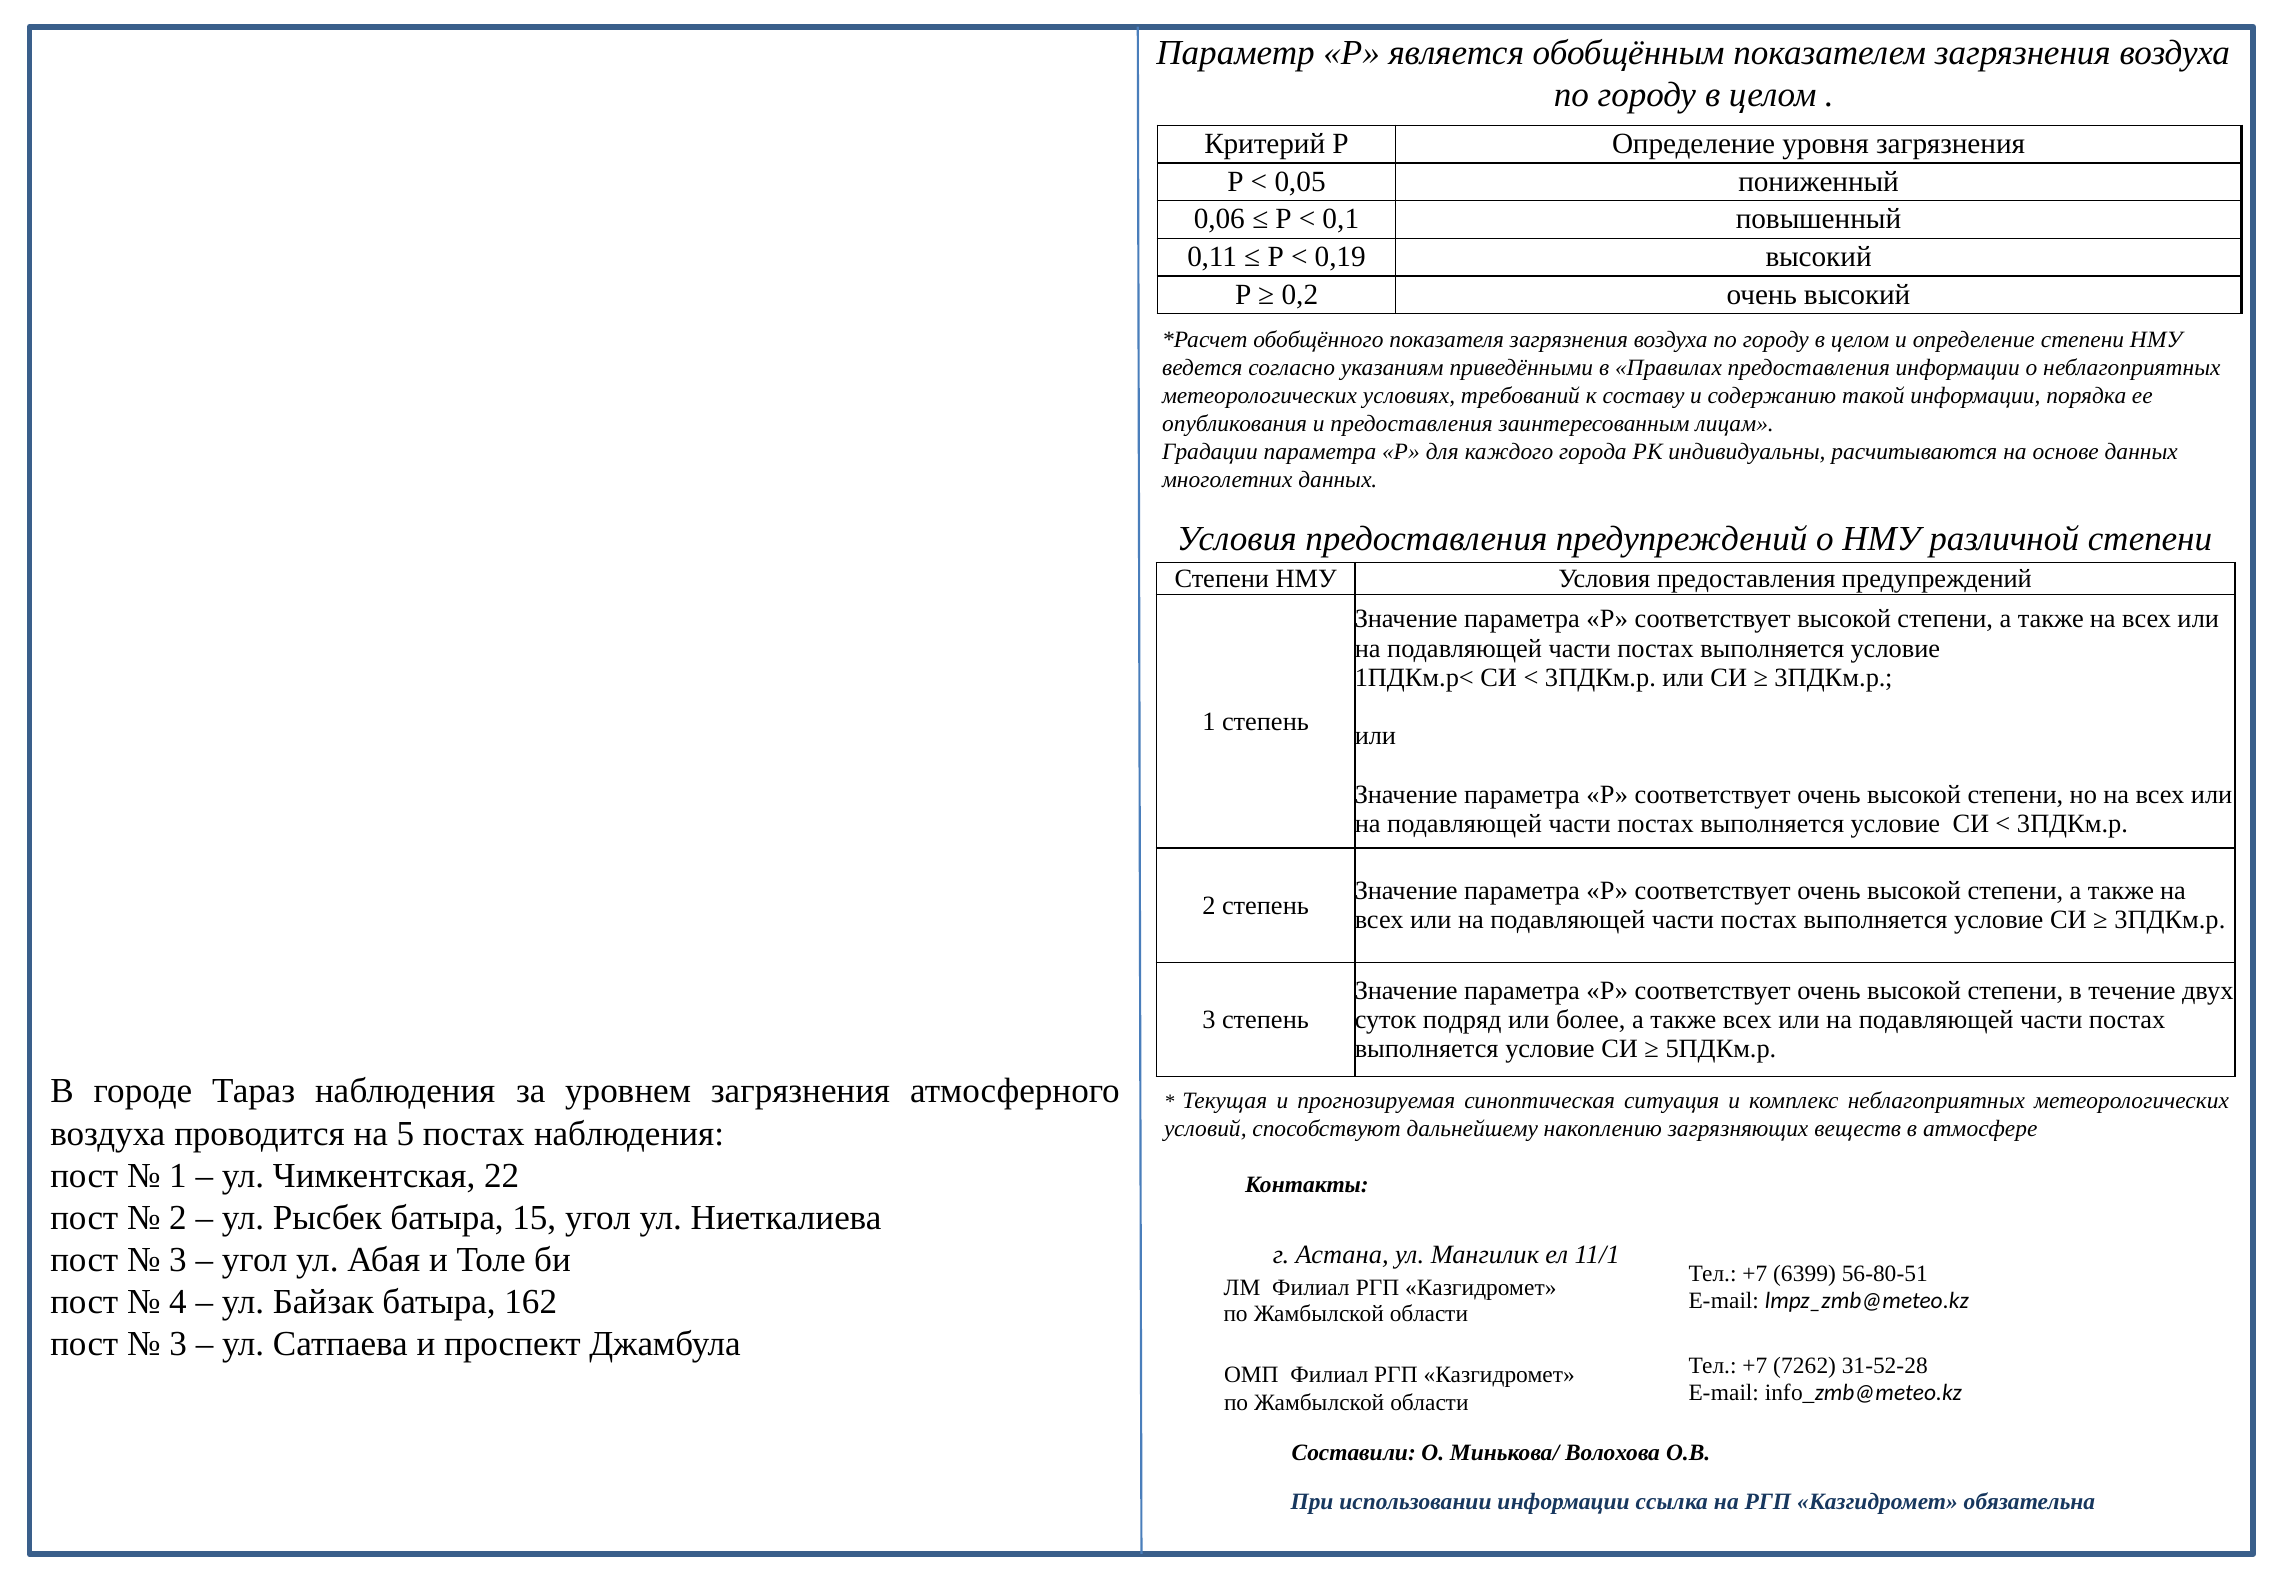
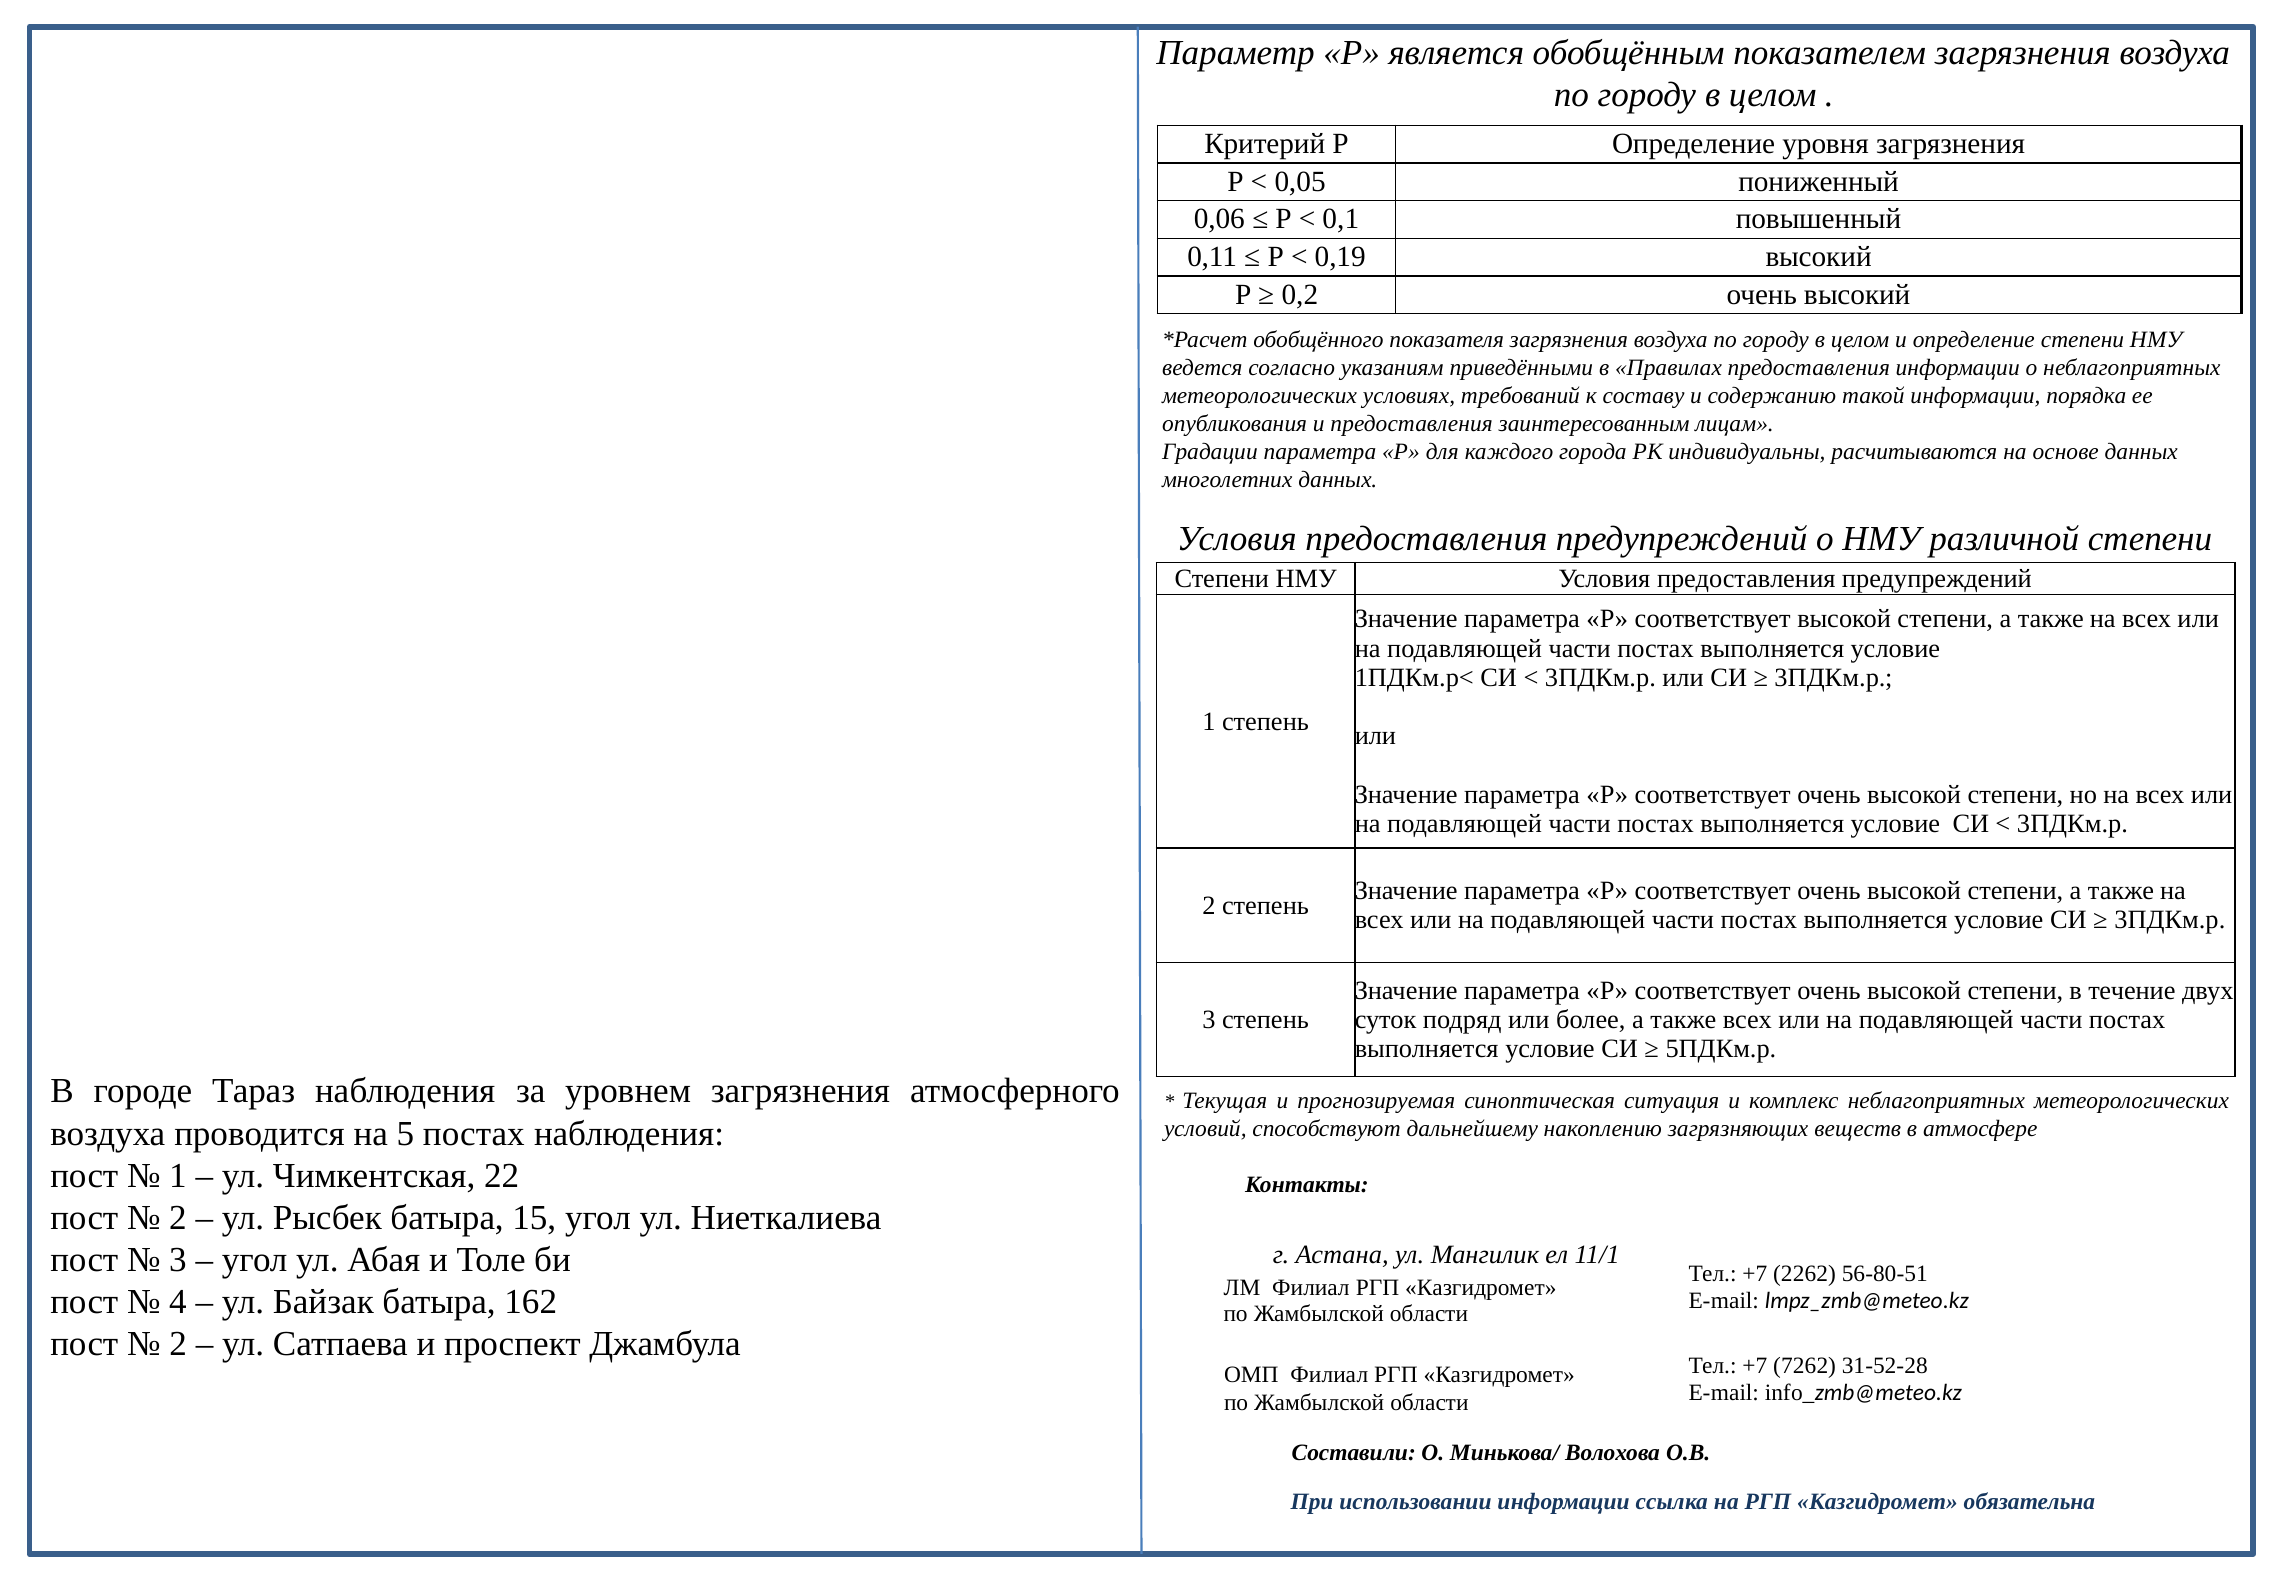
6399: 6399 -> 2262 (1805, 1273)
3: 3 -> 2 (178, 1344)
